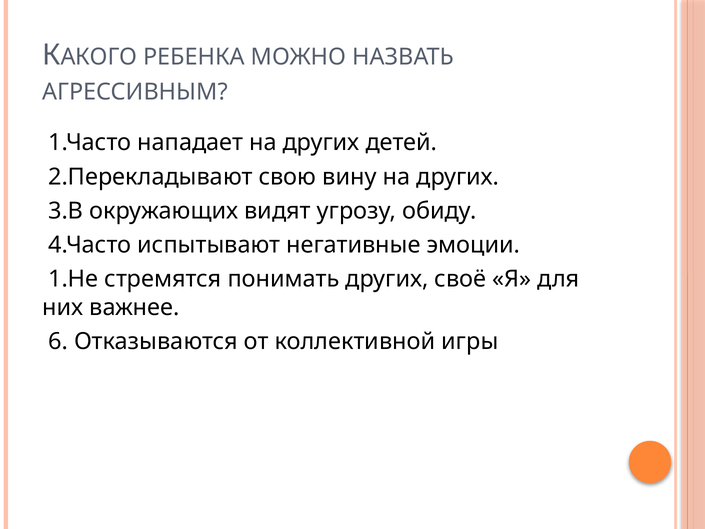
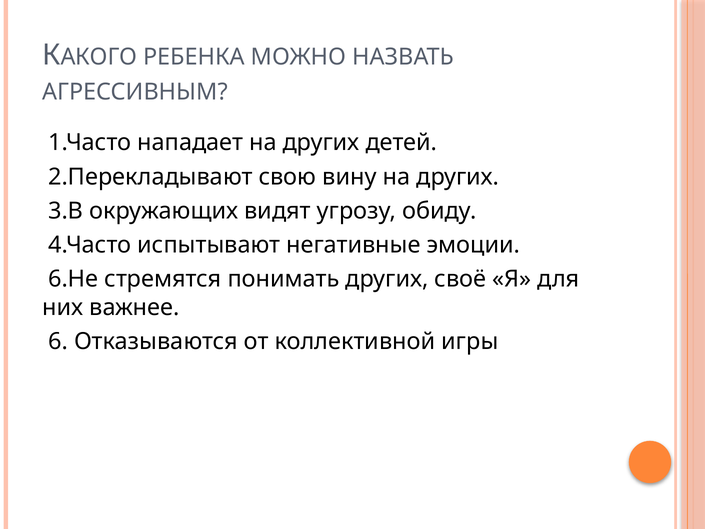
1.Не: 1.Не -> 6.Не (73, 279)
